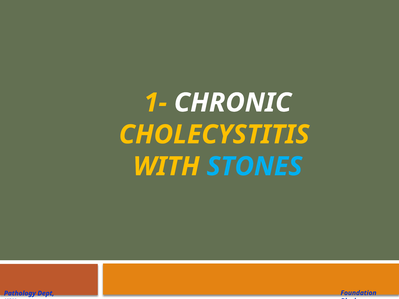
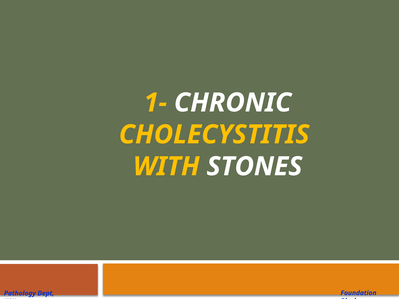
STONES colour: light blue -> white (254, 167)
